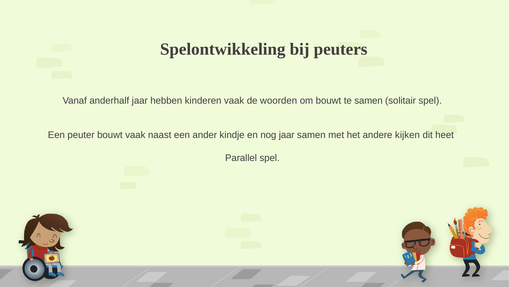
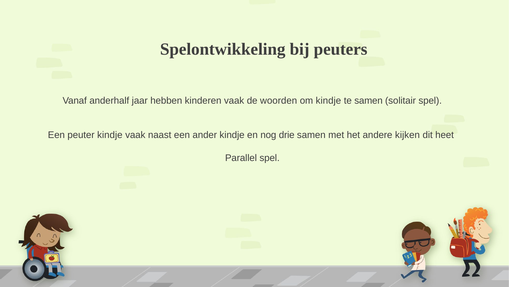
om bouwt: bouwt -> kindje (328, 100)
peuter bouwt: bouwt -> kindje (110, 135)
nog jaar: jaar -> drie (287, 135)
